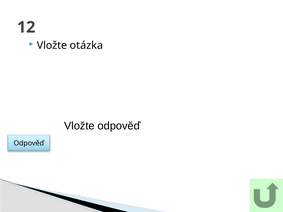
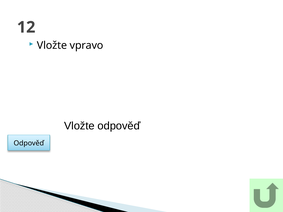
otázka: otázka -> vpravo (87, 46)
